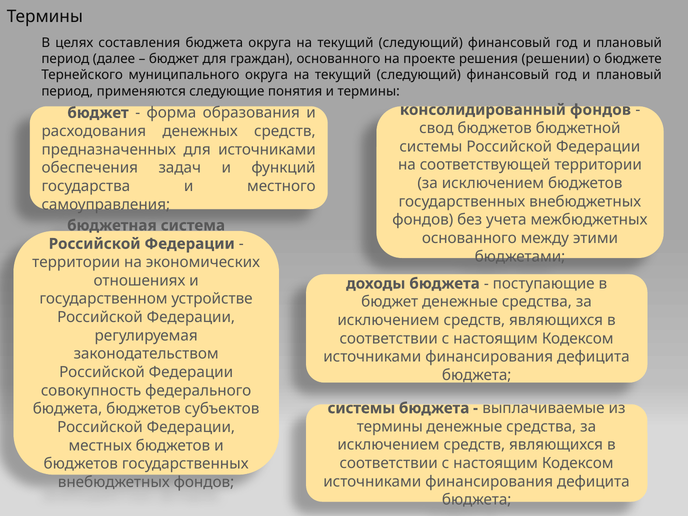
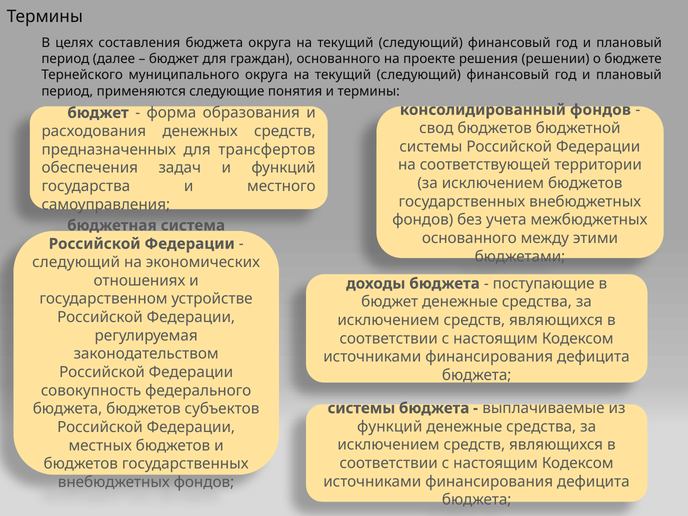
для источниками: источниками -> трансфертов (267, 150)
территории: территории -> следующий (76, 262)
термины: термины -> функций (390, 427)
